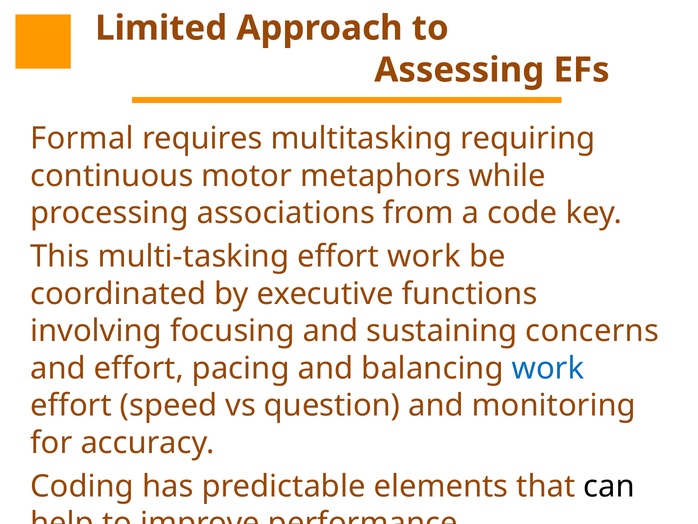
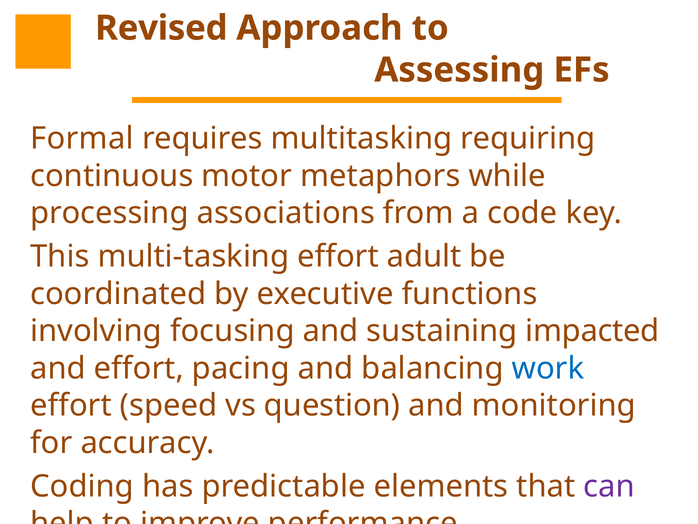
Limited: Limited -> Revised (161, 28)
effort work: work -> adult (424, 256)
concerns: concerns -> impacted (592, 331)
can colour: black -> purple (609, 486)
